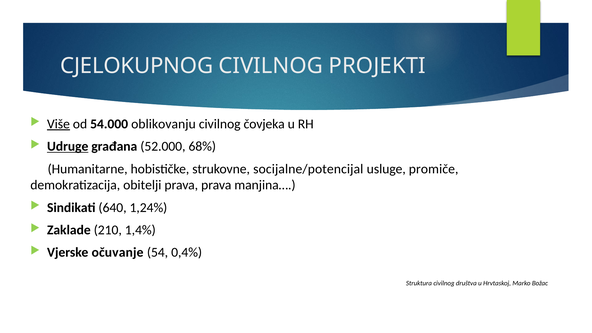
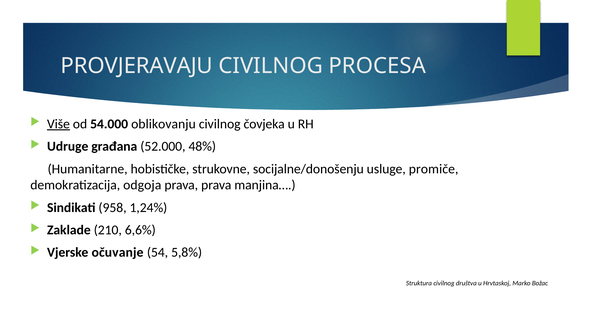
CJELOKUPNOG: CJELOKUPNOG -> PROVJERAVAJU (137, 66)
PROJEKTI: PROJEKTI -> PROCESA (377, 66)
Udruge underline: present -> none (68, 146)
68%: 68% -> 48% (202, 146)
socijalne/potencijal: socijalne/potencijal -> socijalne/donošenju (308, 169)
obitelji: obitelji -> odgoja (142, 185)
640: 640 -> 958 (113, 208)
1,4%: 1,4% -> 6,6% (140, 230)
0,4%: 0,4% -> 5,8% (187, 253)
